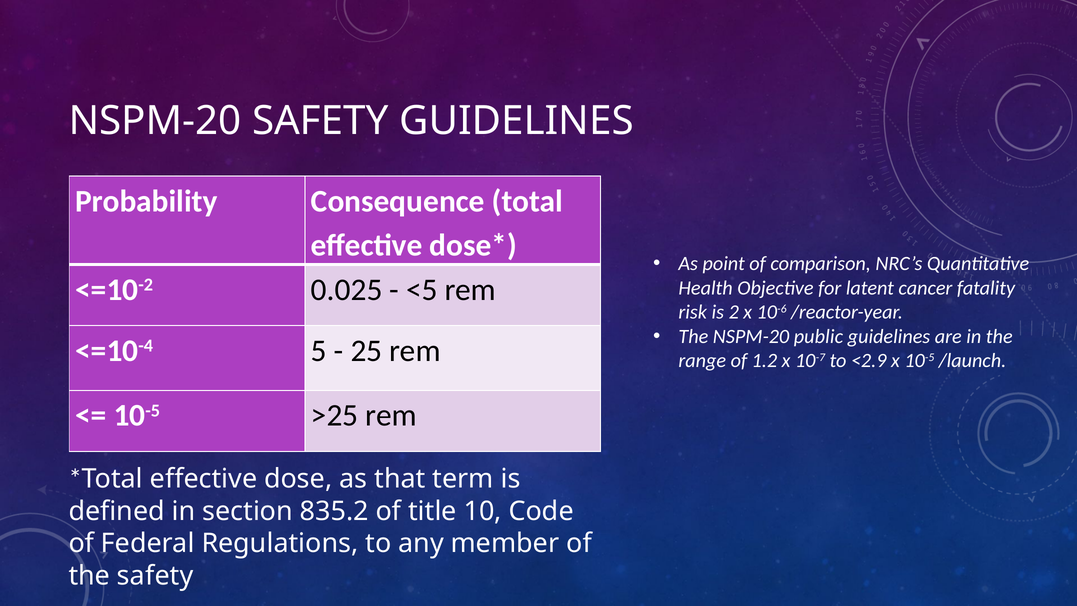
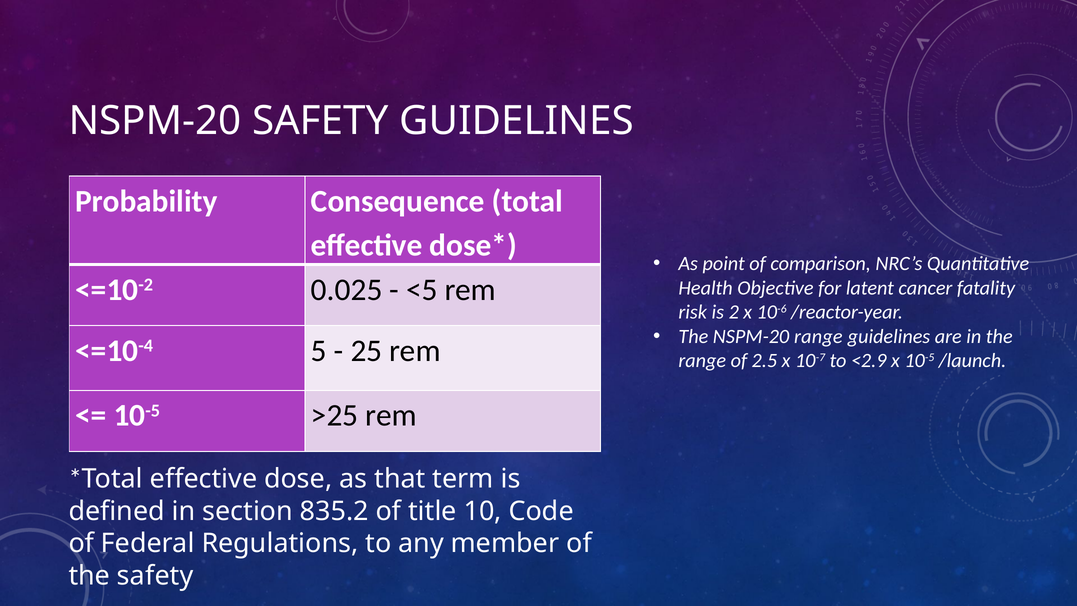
NSPM-20 public: public -> range (818, 336)
1.2: 1.2 -> 2.5 (764, 361)
